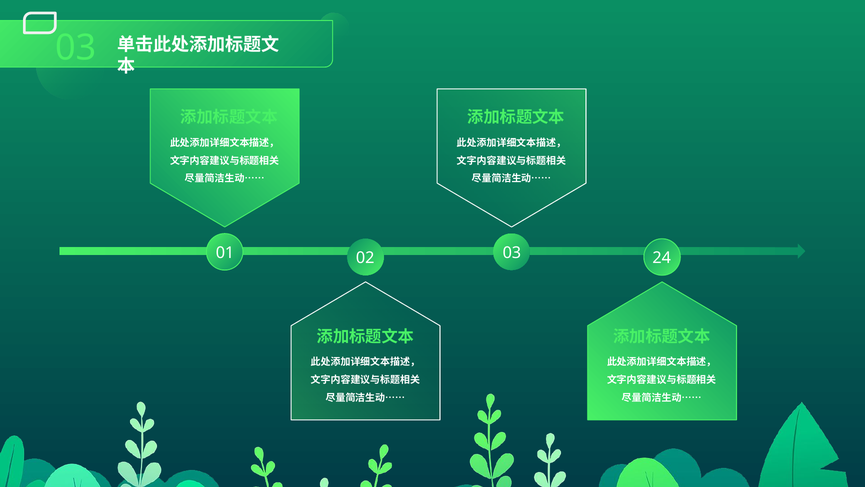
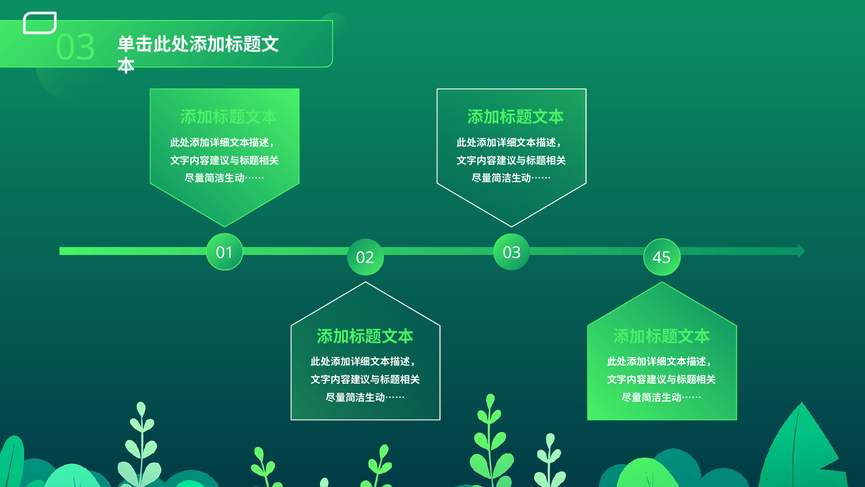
24: 24 -> 45 (662, 258)
